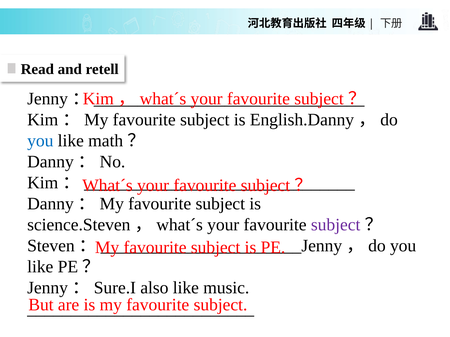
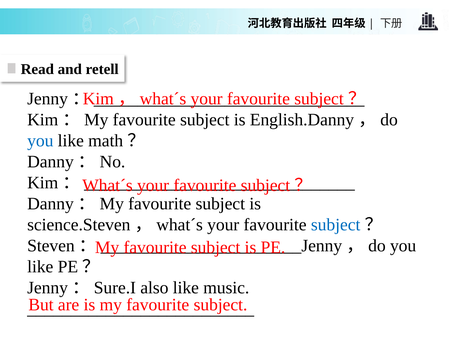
subject colour: purple -> blue (336, 225)
